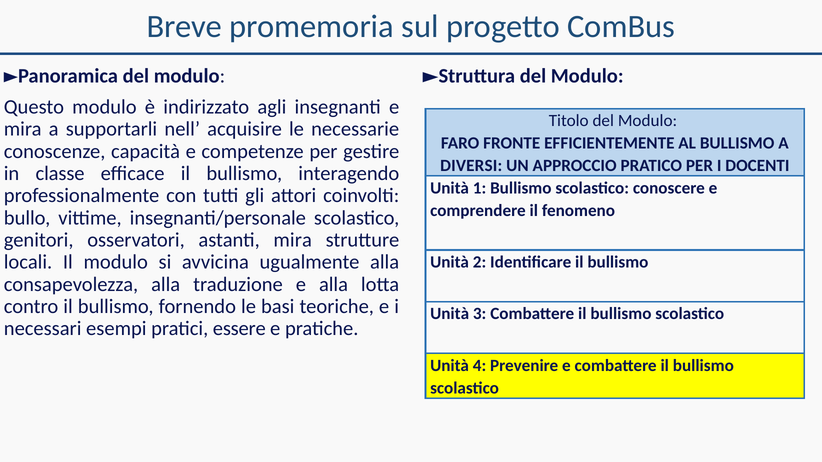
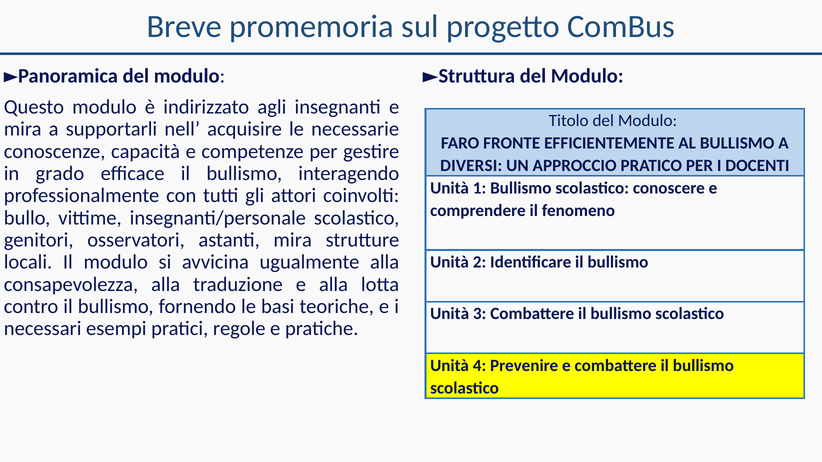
classe: classe -> grado (60, 174)
essere: essere -> regole (239, 329)
